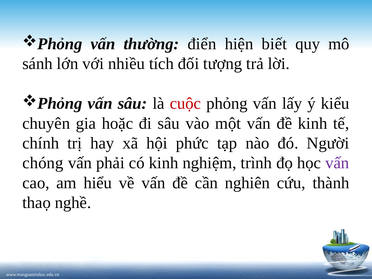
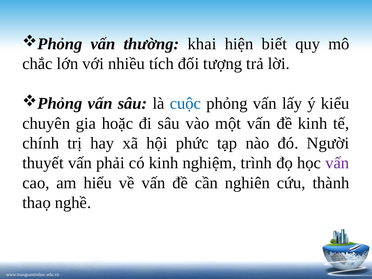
điển: điển -> khai (202, 44)
sánh: sánh -> chắc (37, 64)
cuộc colour: red -> blue (185, 103)
chóng: chóng -> thuyết (43, 163)
